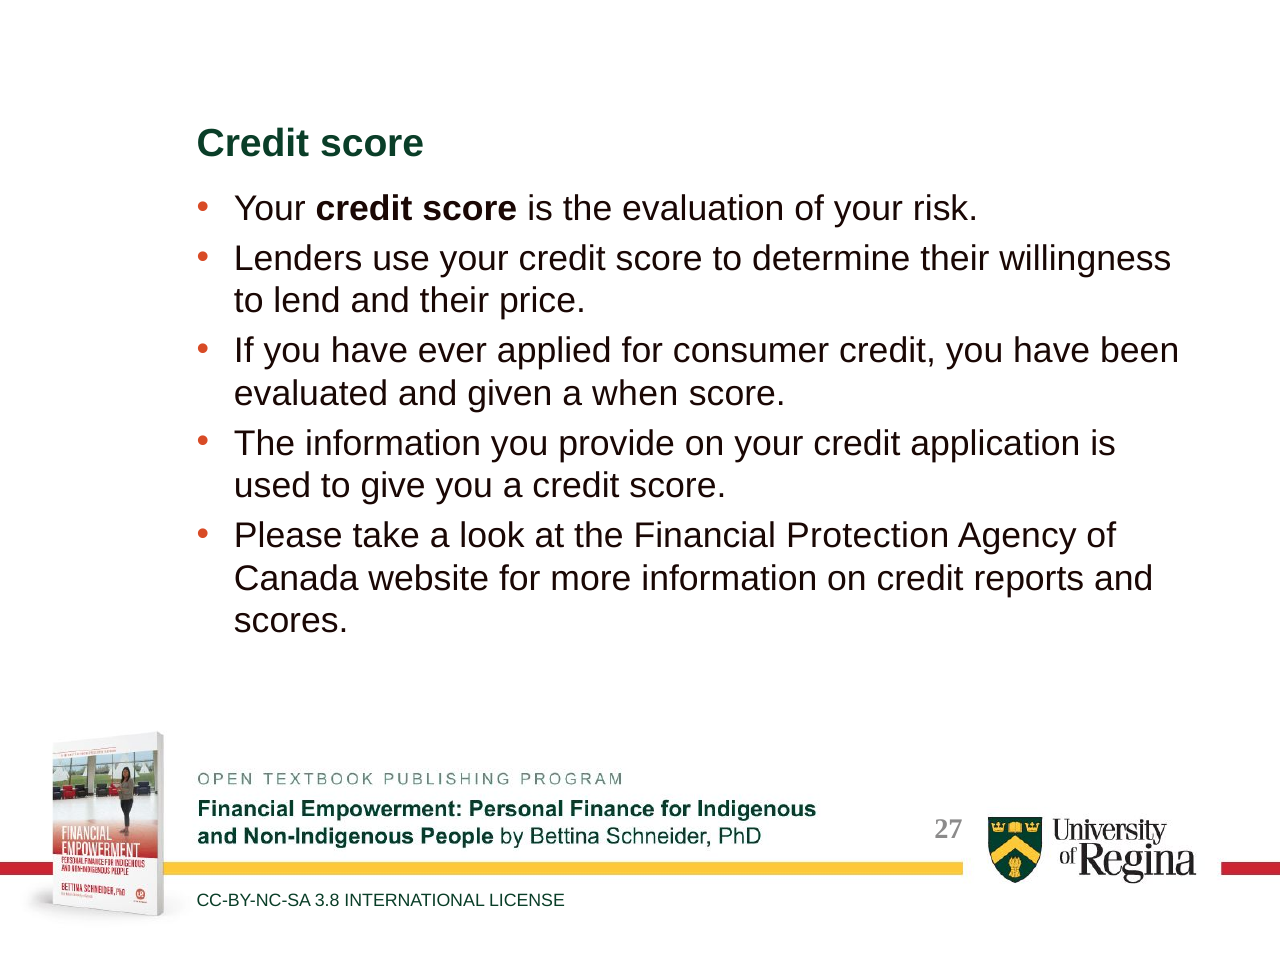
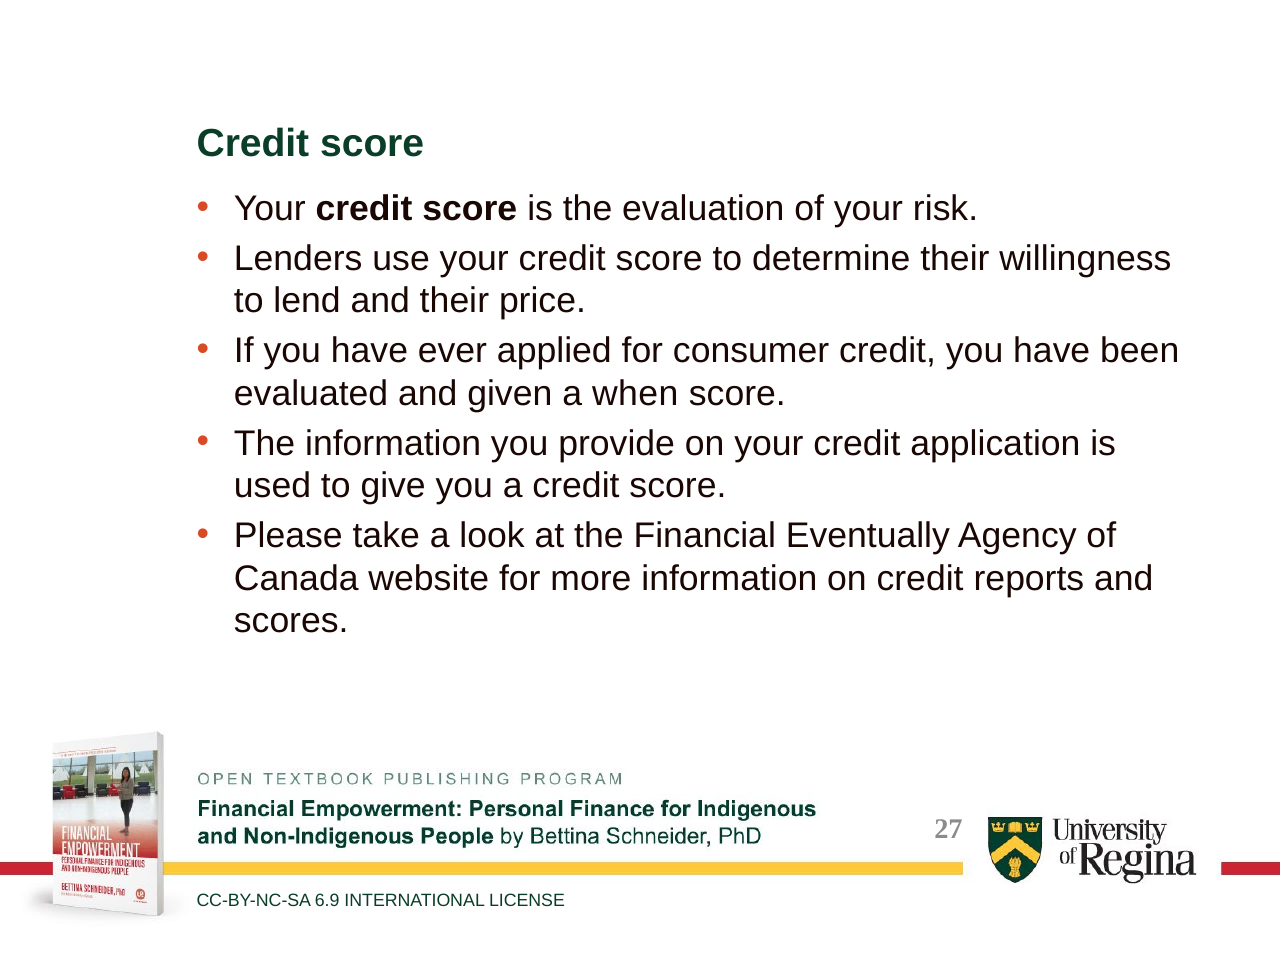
Protection: Protection -> Eventually (868, 536)
3.8: 3.8 -> 6.9 (327, 901)
